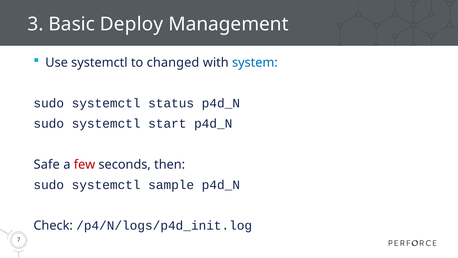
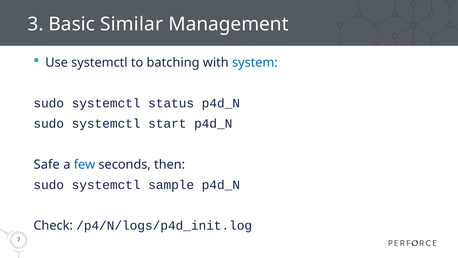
Deploy: Deploy -> Similar (132, 24)
changed: changed -> batching (173, 62)
few colour: red -> blue (85, 164)
